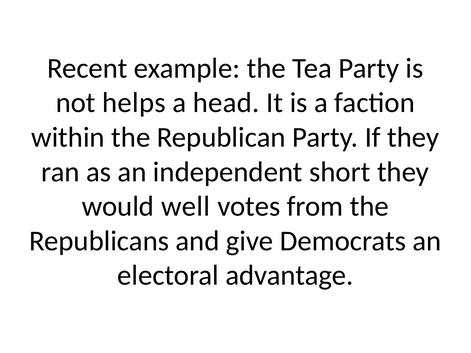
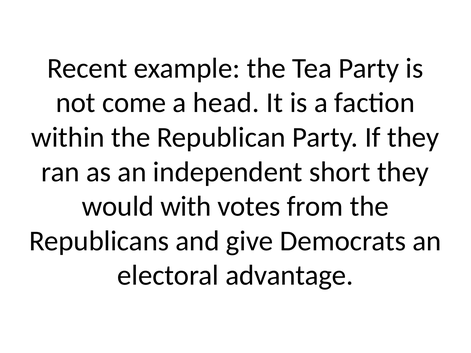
helps: helps -> come (134, 103)
well: well -> with (186, 206)
